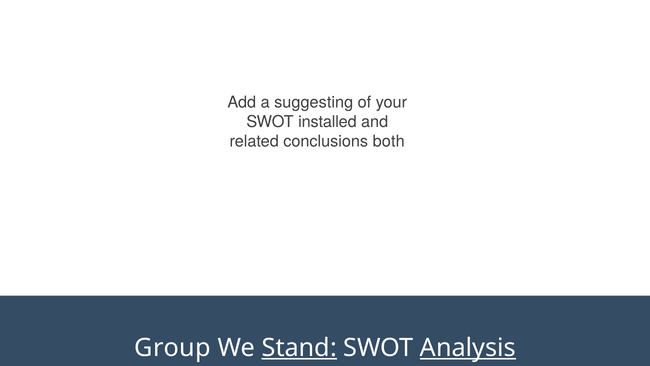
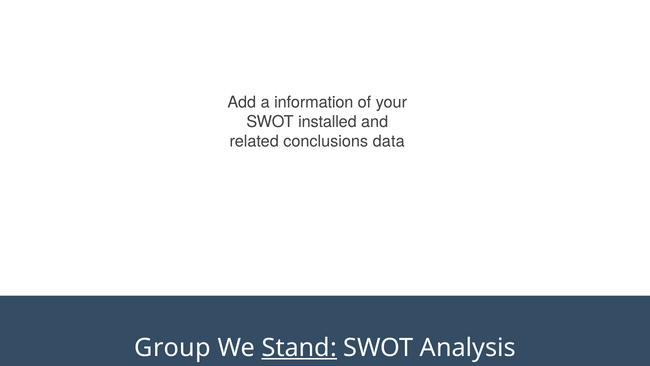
suggesting: suggesting -> information (314, 102)
both: both -> data (389, 141)
Analysis underline: present -> none (468, 348)
